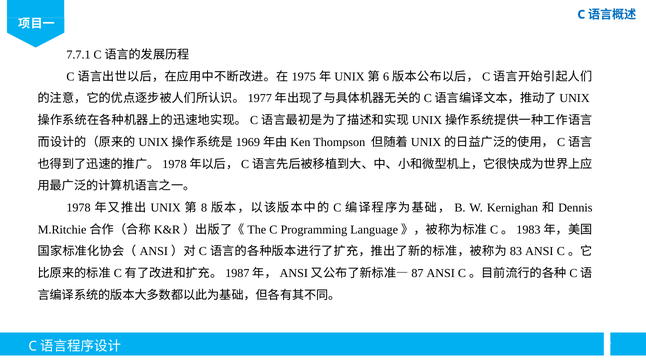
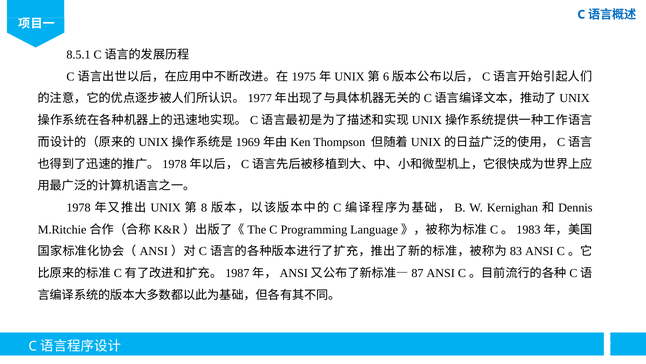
7.7.1: 7.7.1 -> 8.5.1 (78, 55)
